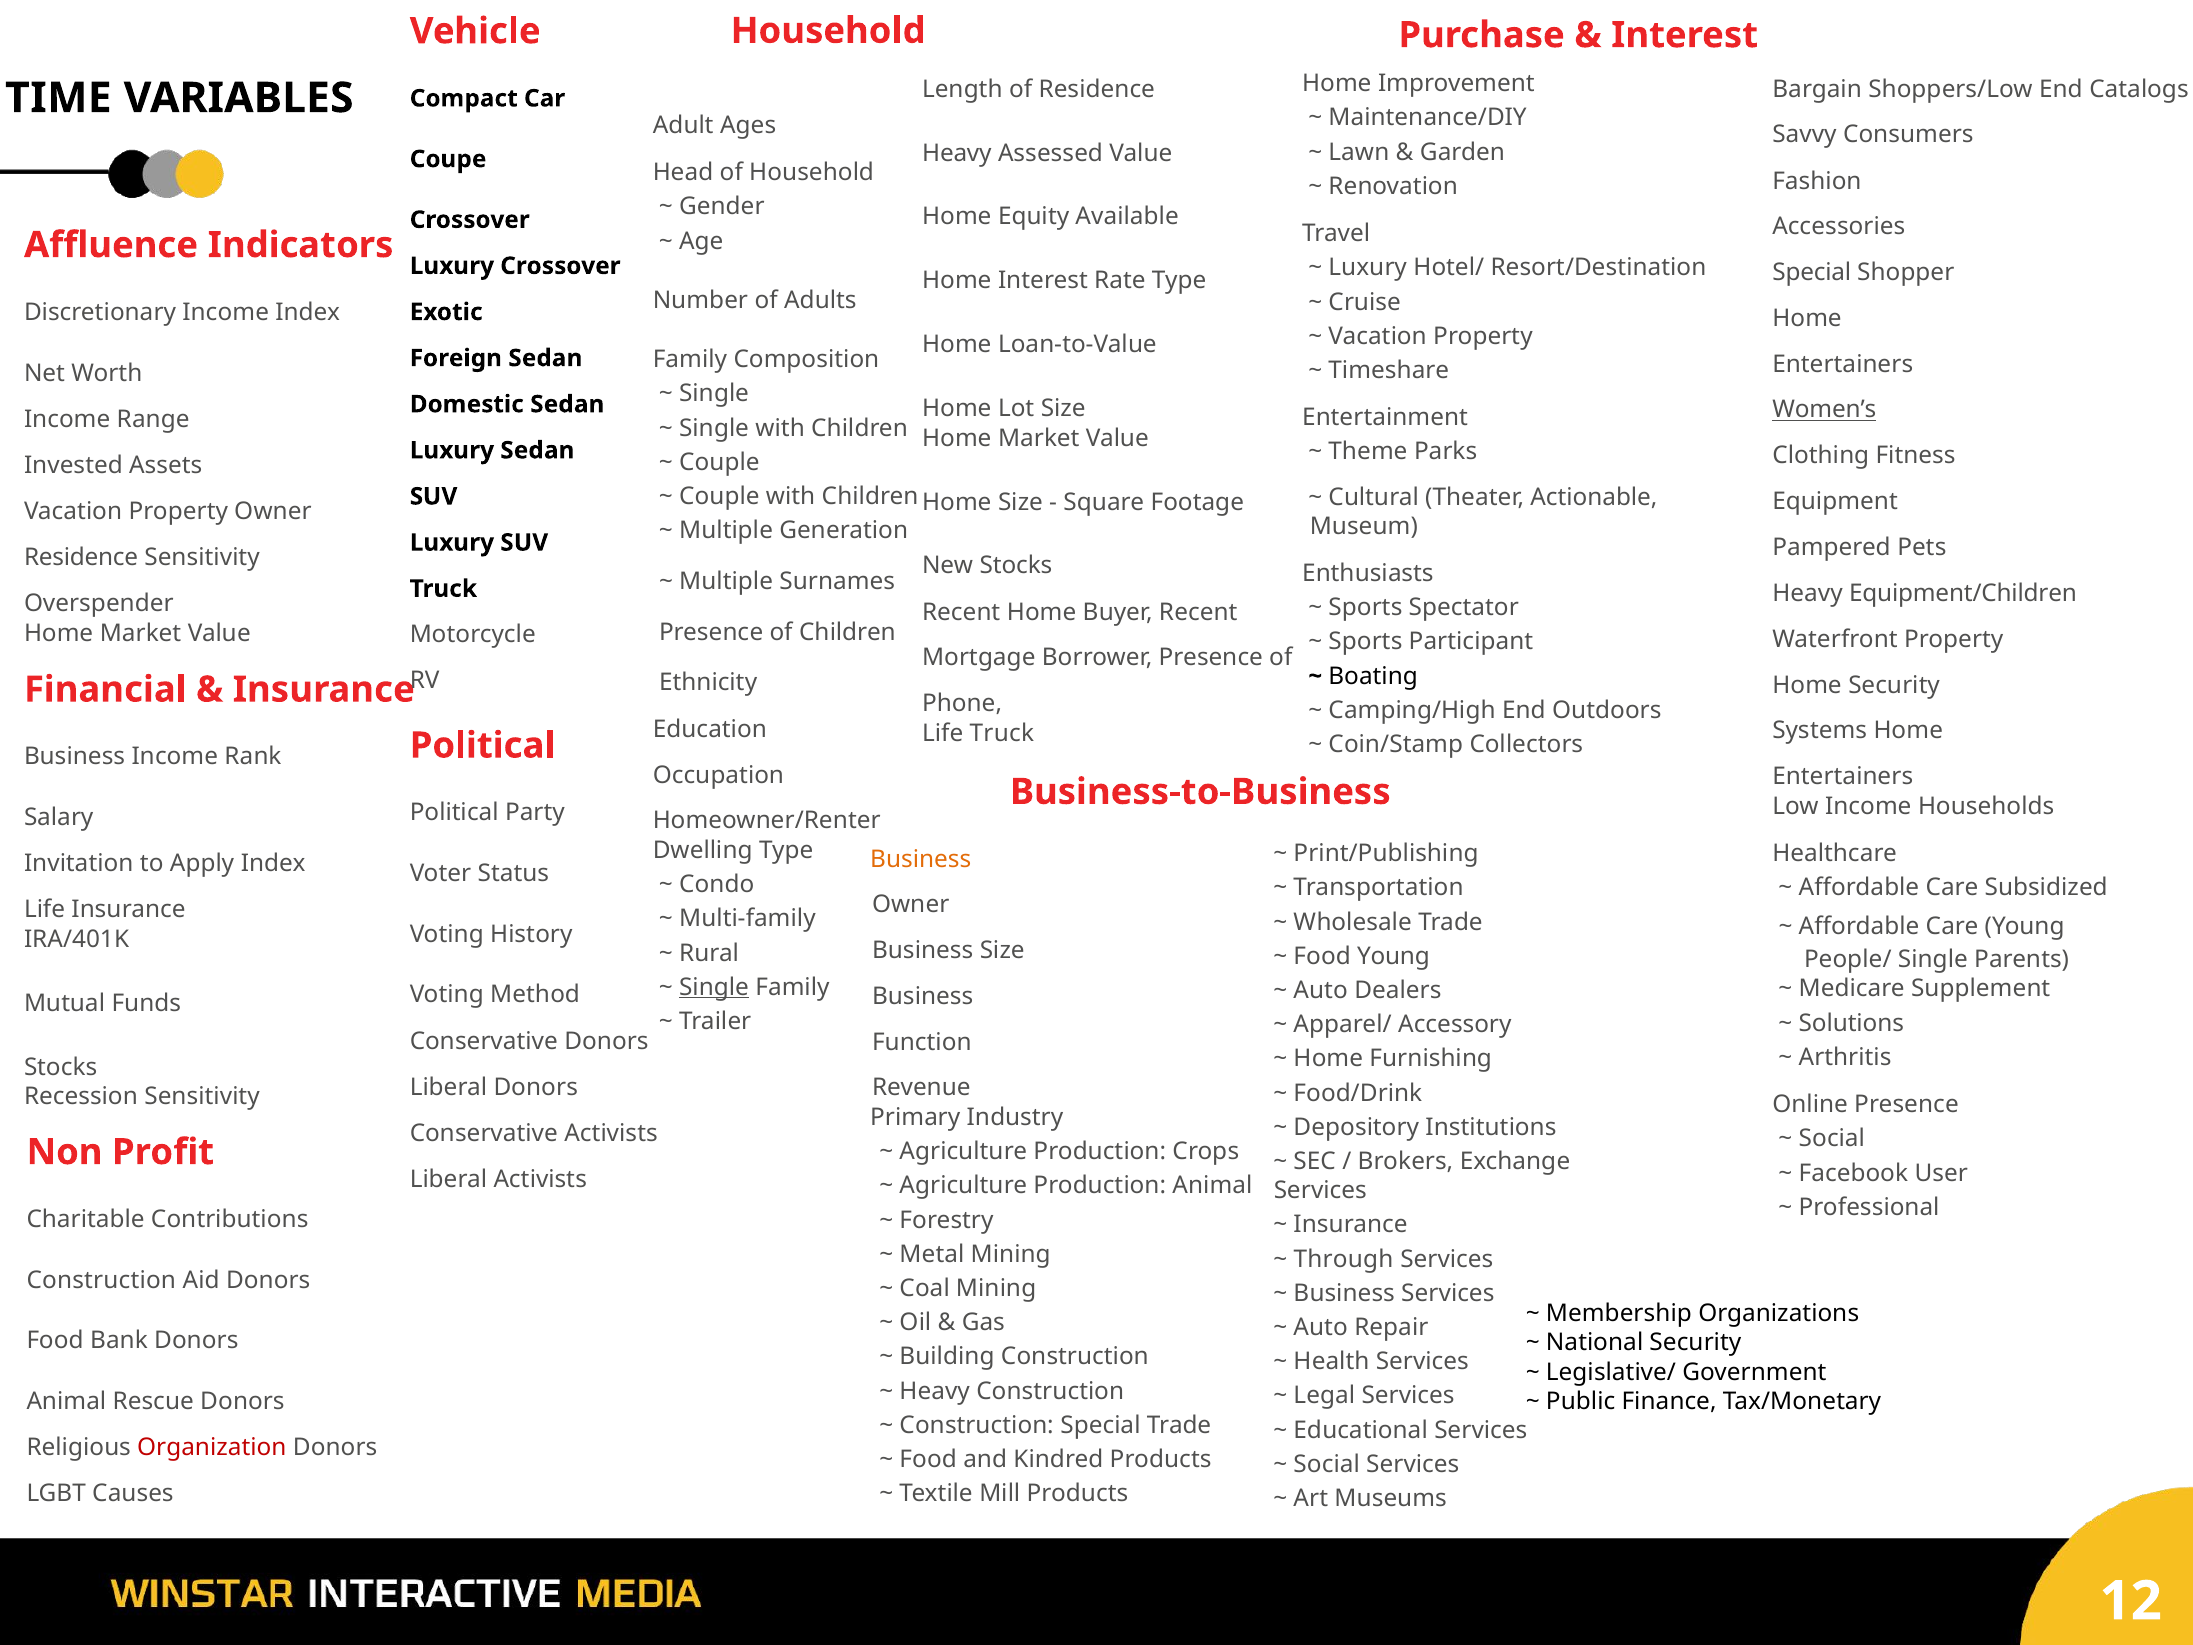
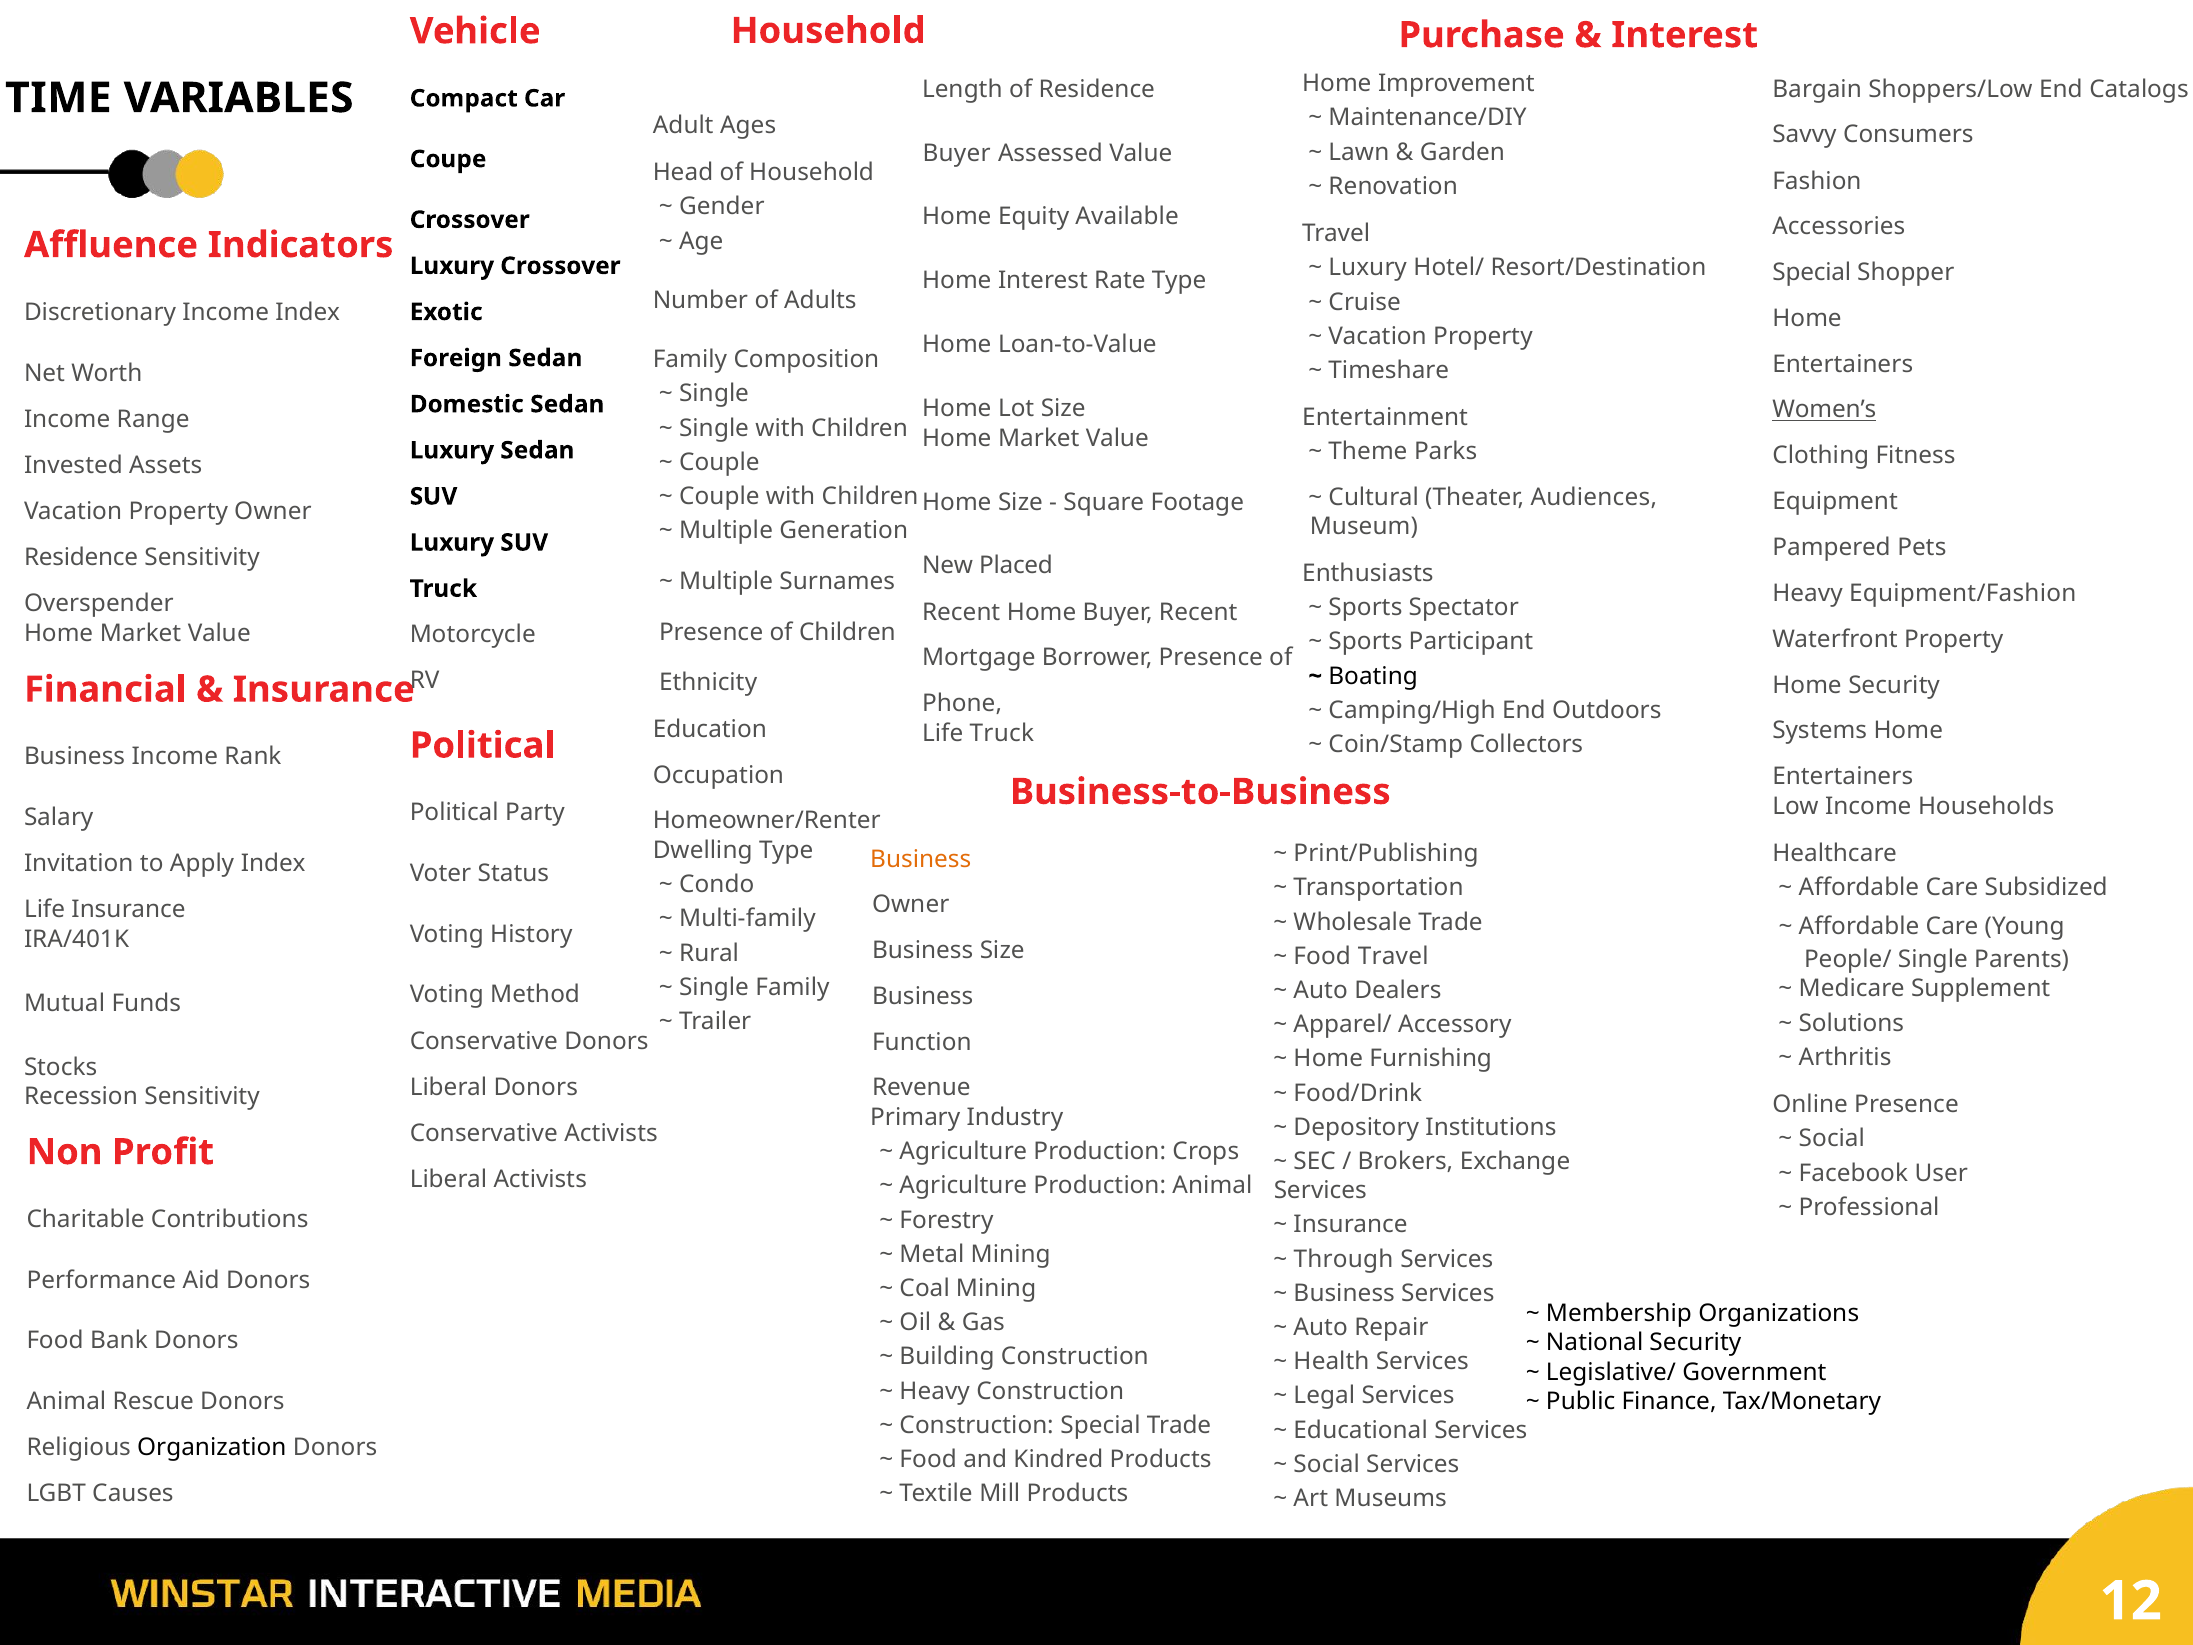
Heavy: Heavy -> Buyer (957, 153)
Actionable: Actionable -> Audiences (1594, 497)
New Stocks: Stocks -> Placed (1016, 566)
Equipment/Children: Equipment/Children -> Equipment/Fashion (1963, 593)
Food Young: Young -> Travel (1393, 956)
Single underline: present -> none (714, 987)
Construction: Construction -> Performance (101, 1280)
Organization colour: red -> black (212, 1447)
